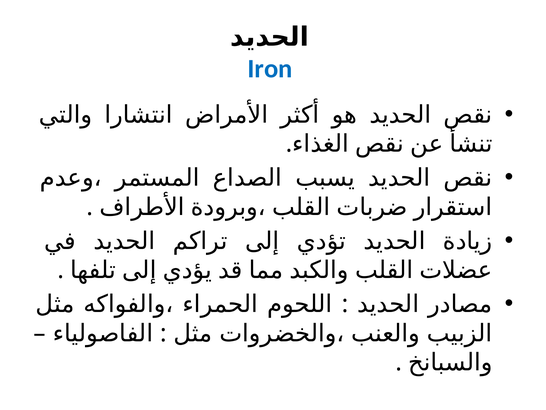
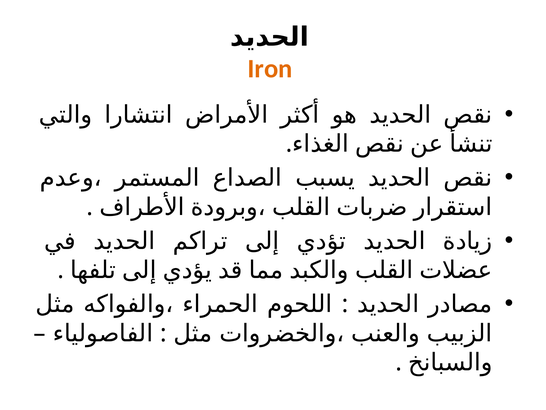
Iron colour: blue -> orange (270, 69)
